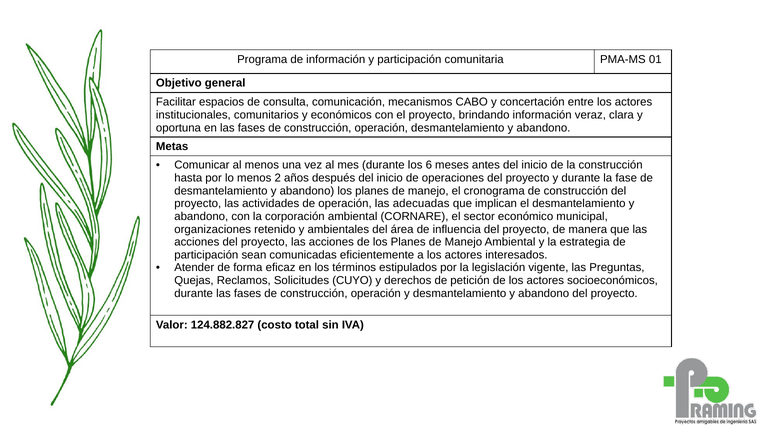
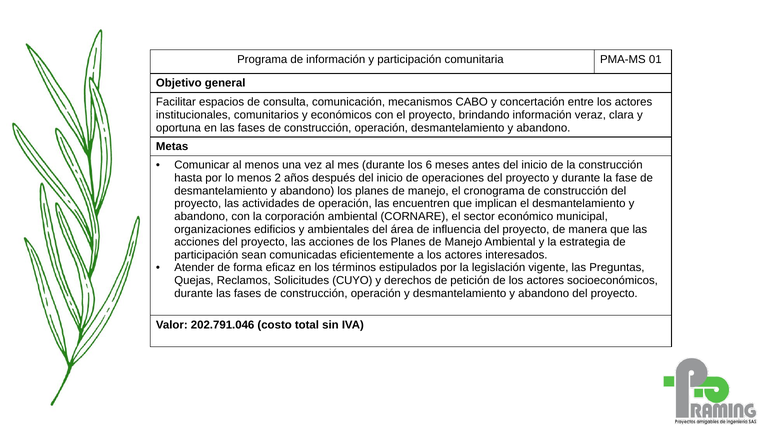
adecuadas: adecuadas -> encuentren (421, 204)
retenido: retenido -> edificios (275, 229)
124.882.827: 124.882.827 -> 202.791.046 (223, 325)
